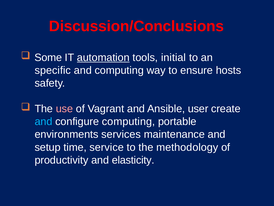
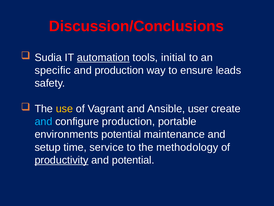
Some: Some -> Sudia (48, 57)
and computing: computing -> production (119, 70)
hosts: hosts -> leads (229, 70)
use colour: pink -> yellow (64, 109)
configure computing: computing -> production (129, 121)
environments services: services -> potential (121, 134)
productivity underline: none -> present (61, 160)
and elasticity: elasticity -> potential (133, 160)
